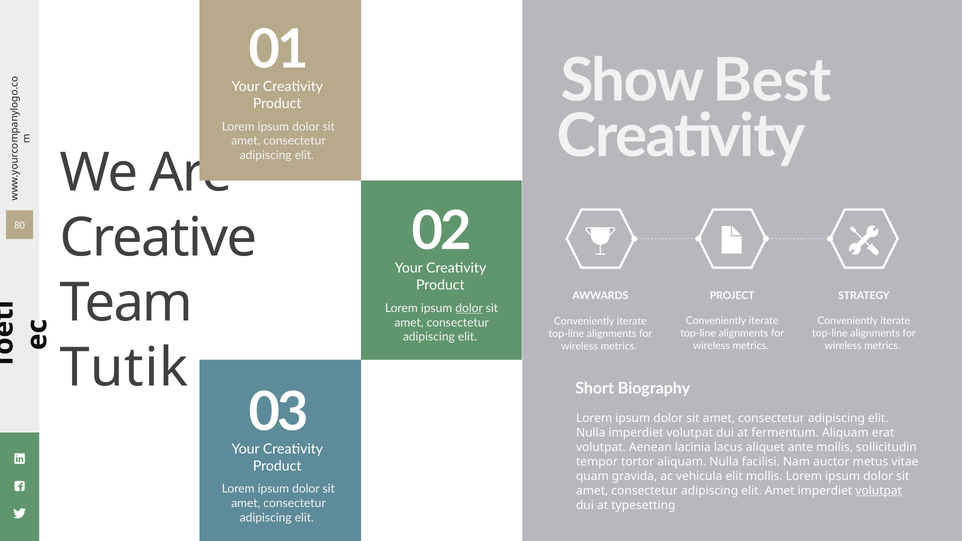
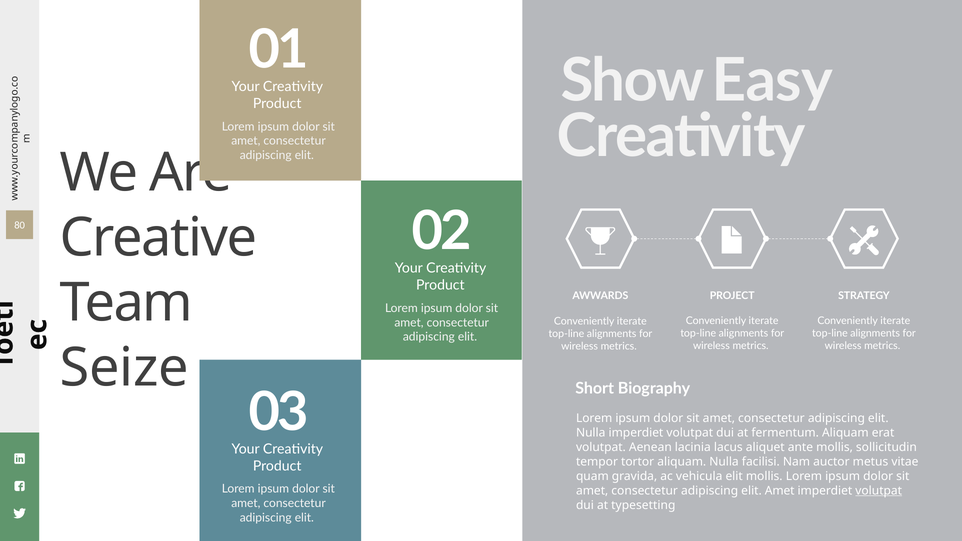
Best: Best -> Easy (772, 81)
dolor underline: present -> none (469, 308)
Tutik: Tutik -> Seize (124, 368)
